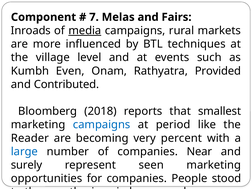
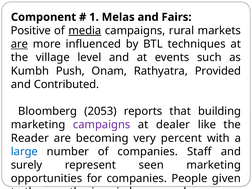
7: 7 -> 1 (94, 17)
Inroads: Inroads -> Positive (31, 31)
are underline: none -> present (19, 44)
Even: Even -> Push (70, 71)
2018: 2018 -> 2053 (100, 111)
smallest: smallest -> building (220, 111)
campaigns colour: blue -> purple (102, 125)
period: period -> dealer (173, 125)
Near: Near -> Staff (199, 152)
stood: stood -> given (226, 178)
